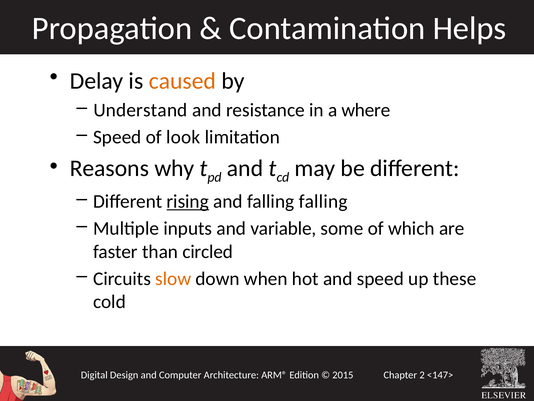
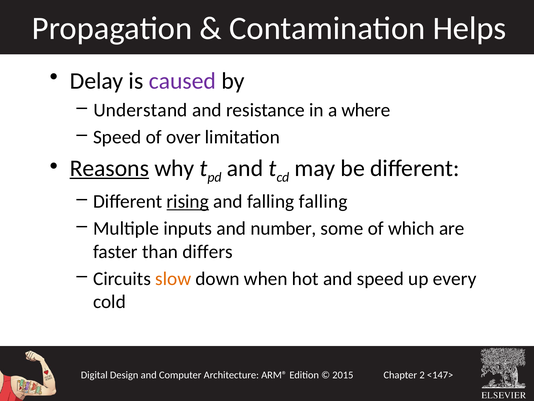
caused colour: orange -> purple (182, 81)
look: look -> over (183, 137)
Reasons underline: none -> present (109, 168)
variable: variable -> number (283, 228)
circled: circled -> differs (208, 251)
these: these -> every (455, 278)
